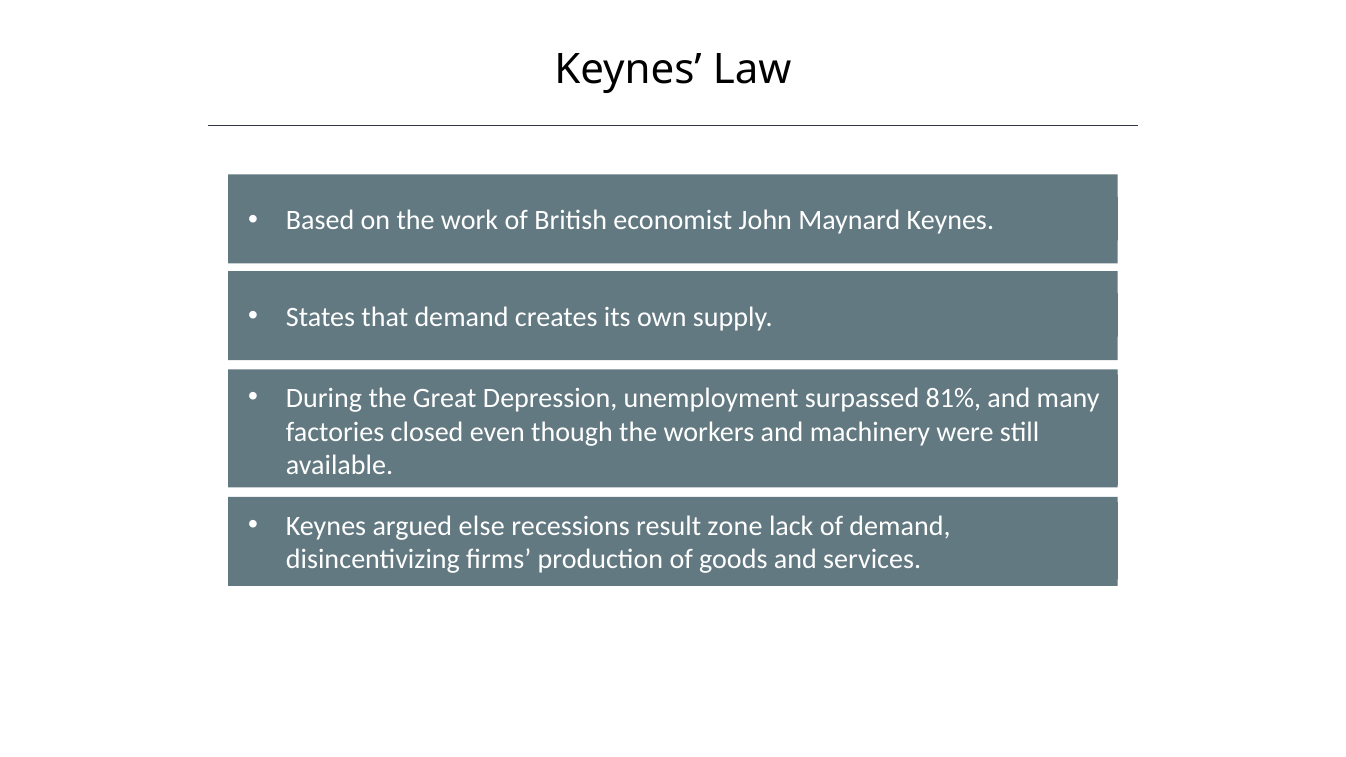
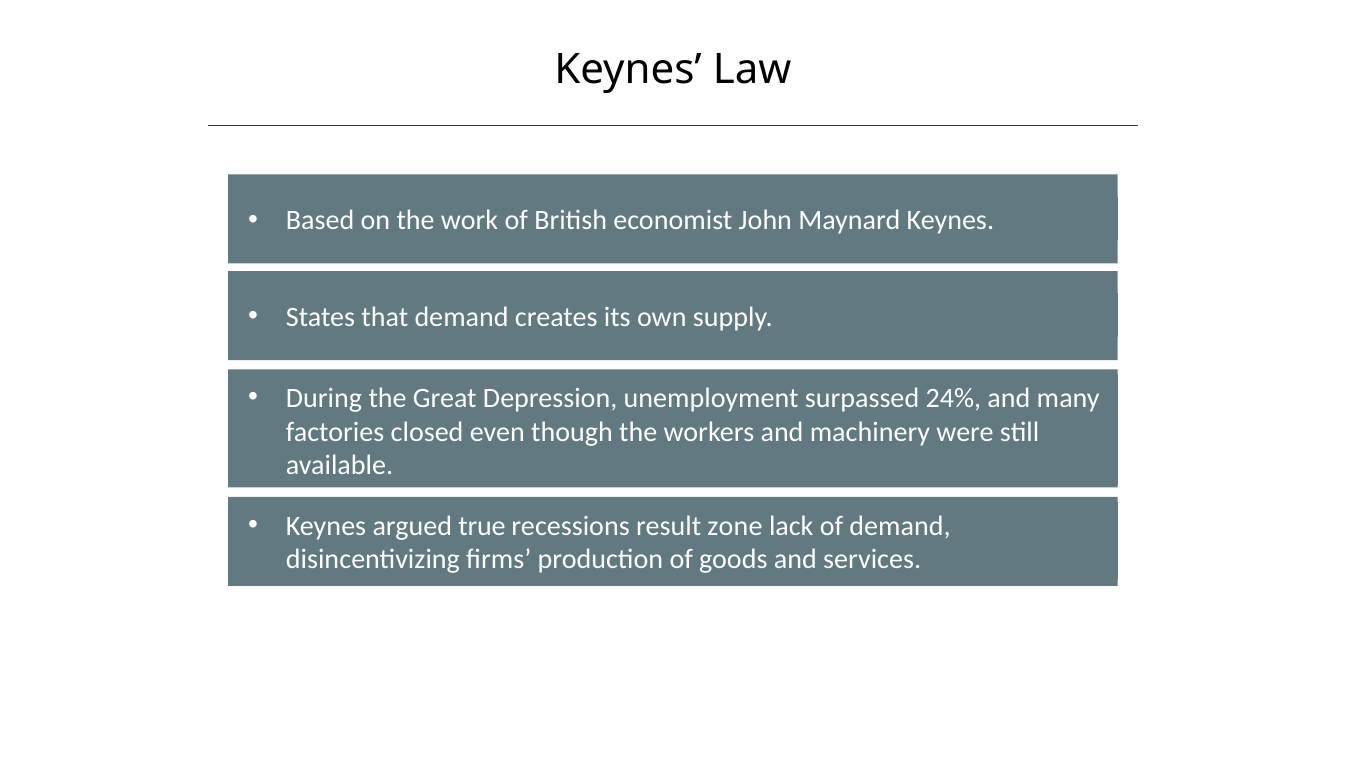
81%: 81% -> 24% (953, 398)
else: else -> true (482, 526)
